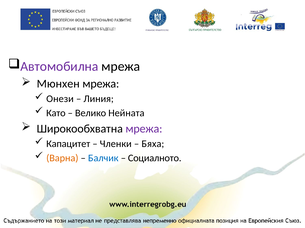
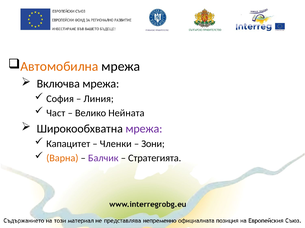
Автомобилна colour: purple -> orange (59, 67)
Мюнхен: Мюнхен -> Включва (58, 84)
Онези: Онези -> София (60, 99)
Като: Като -> Част (56, 113)
Бяха: Бяха -> Зони (153, 144)
Балчик colour: blue -> purple (103, 158)
Социалното: Социалното -> Стратегията (155, 158)
